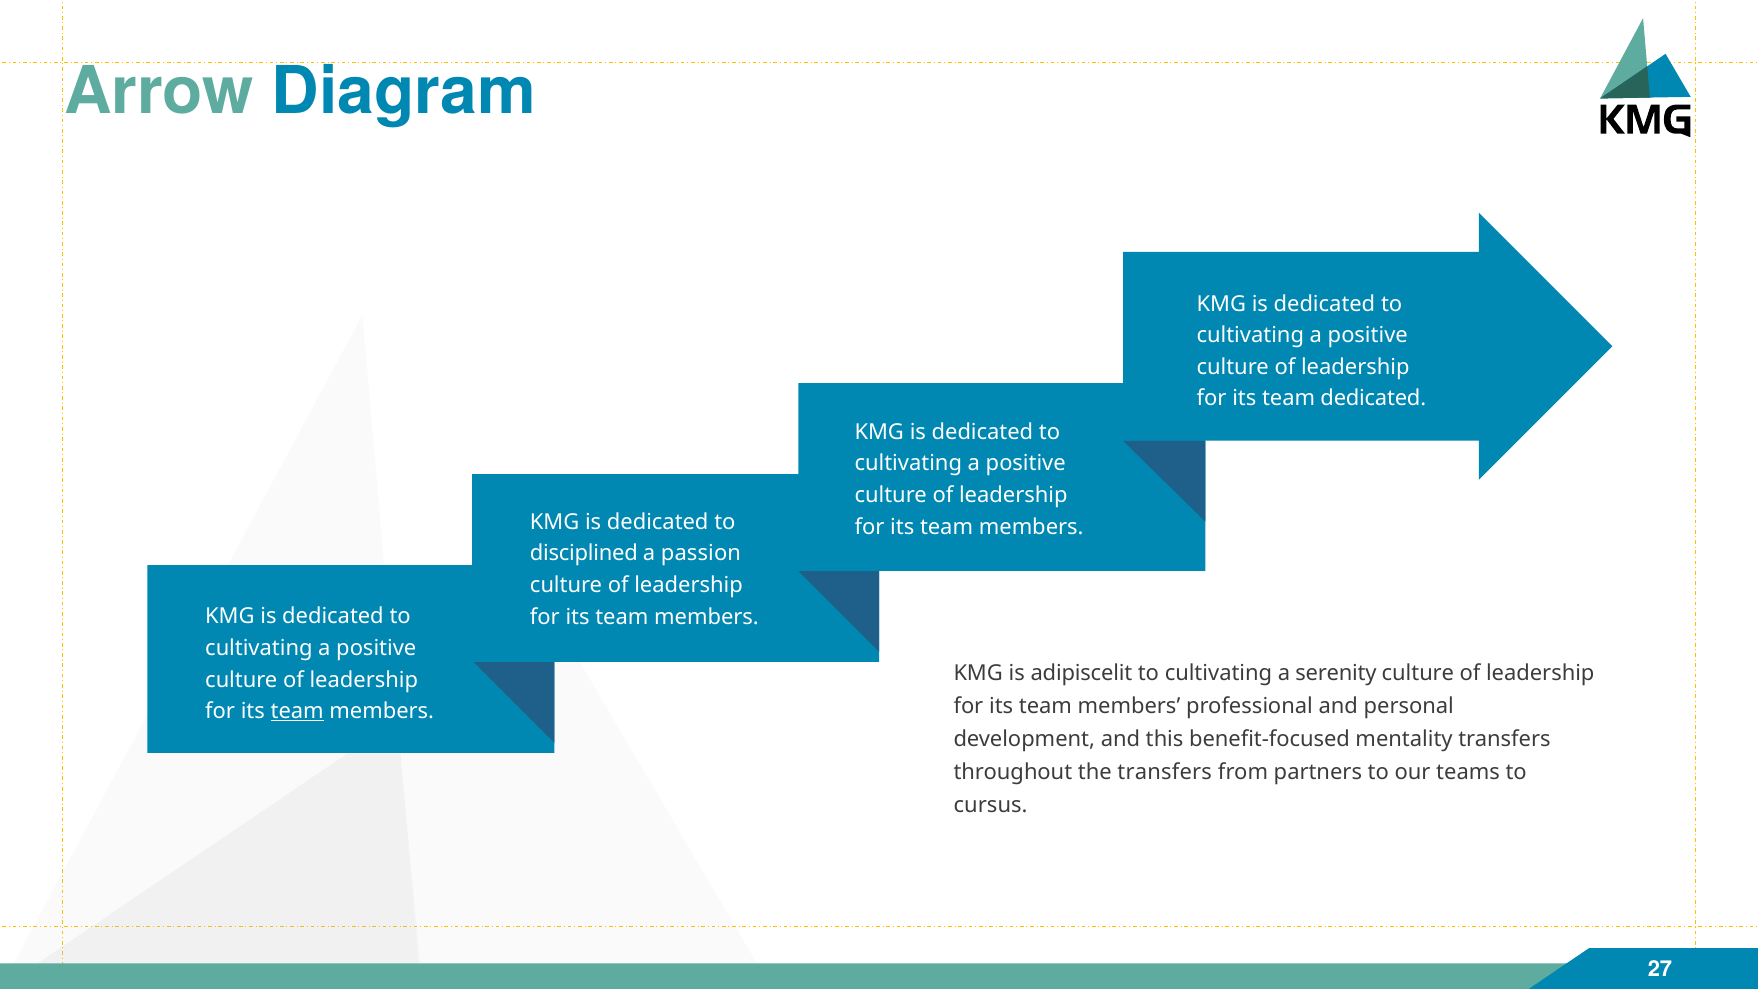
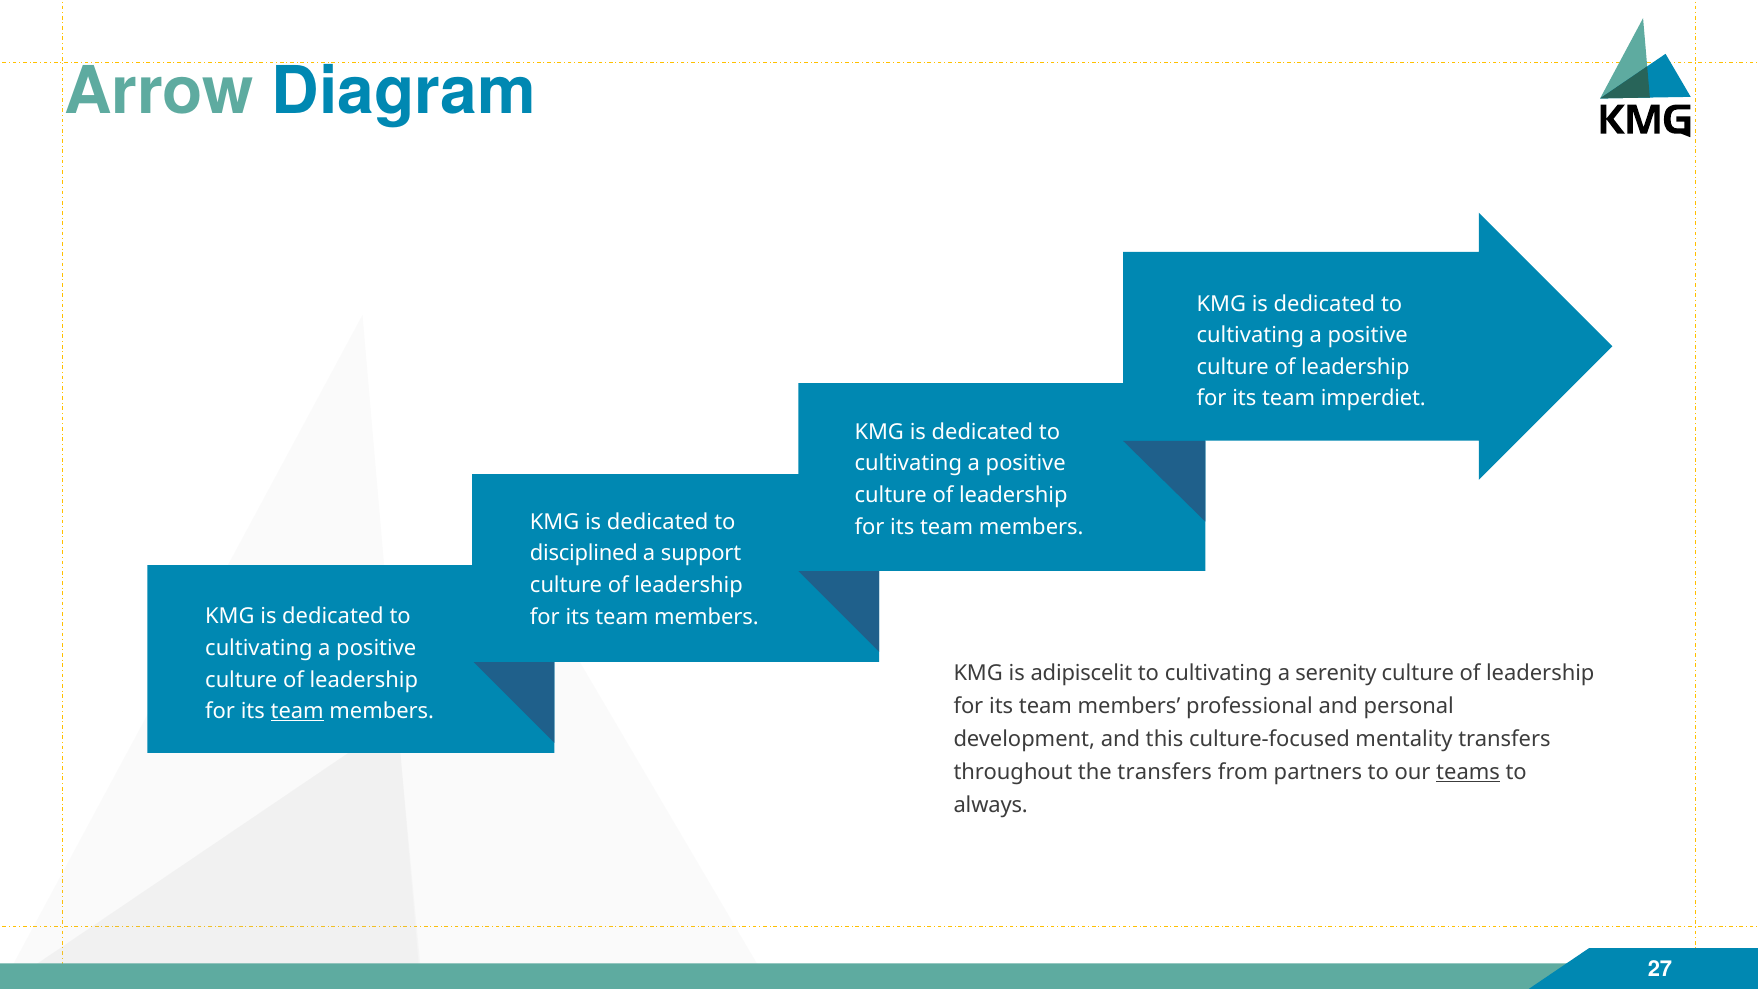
team dedicated: dedicated -> imperdiet (1373, 399)
passion: passion -> support (701, 554)
benefit-focused: benefit-focused -> culture-focused (1270, 739)
teams underline: none -> present (1468, 772)
cursus: cursus -> always (991, 805)
